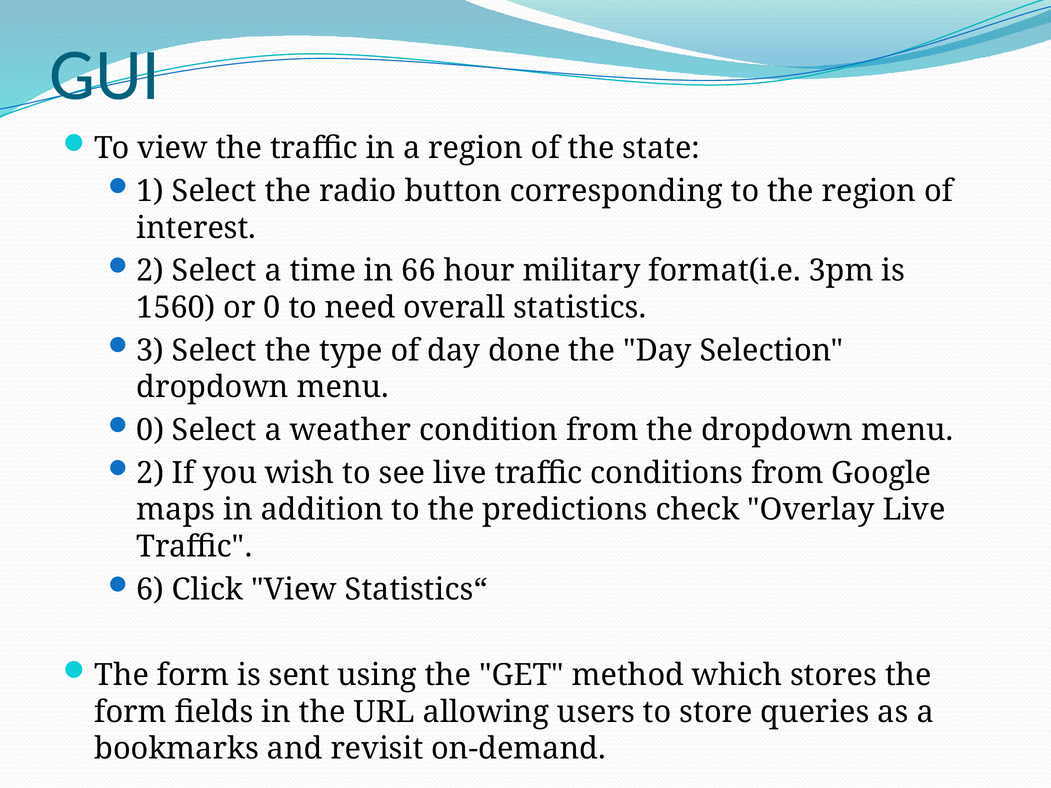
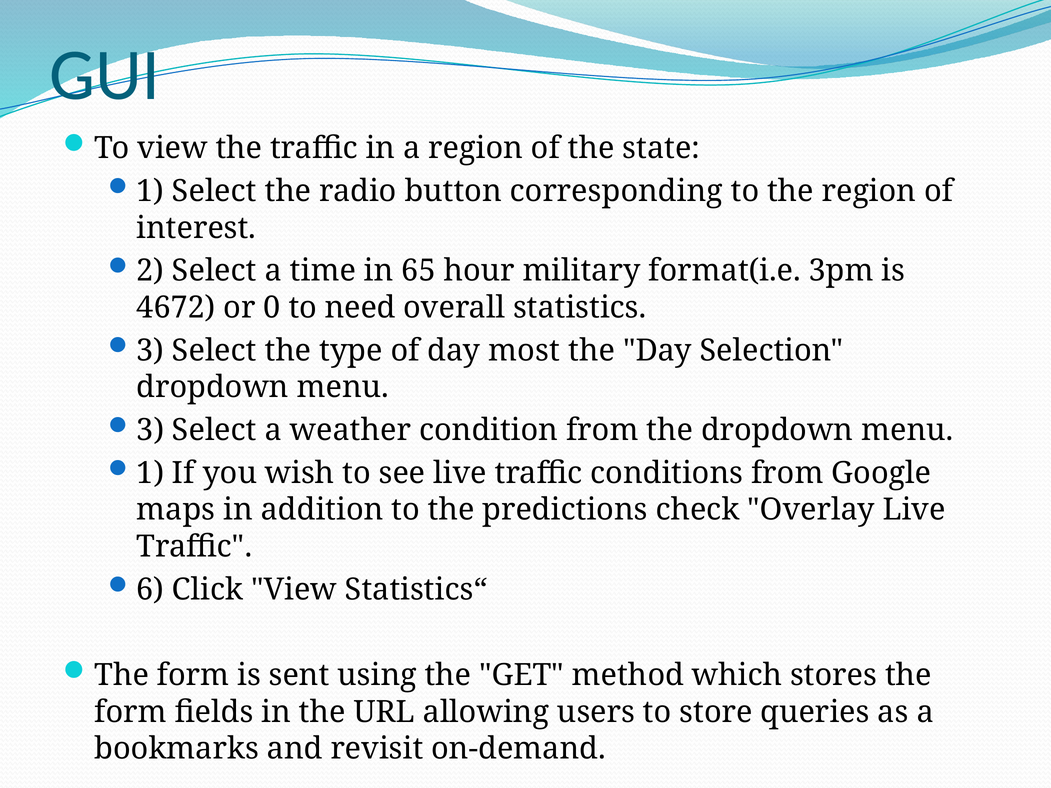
66: 66 -> 65 (419, 271)
1560: 1560 -> 4672 (176, 308)
done: done -> most (524, 351)
0: 0 -> 3 (150, 430)
2: 2 -> 1 (150, 473)
